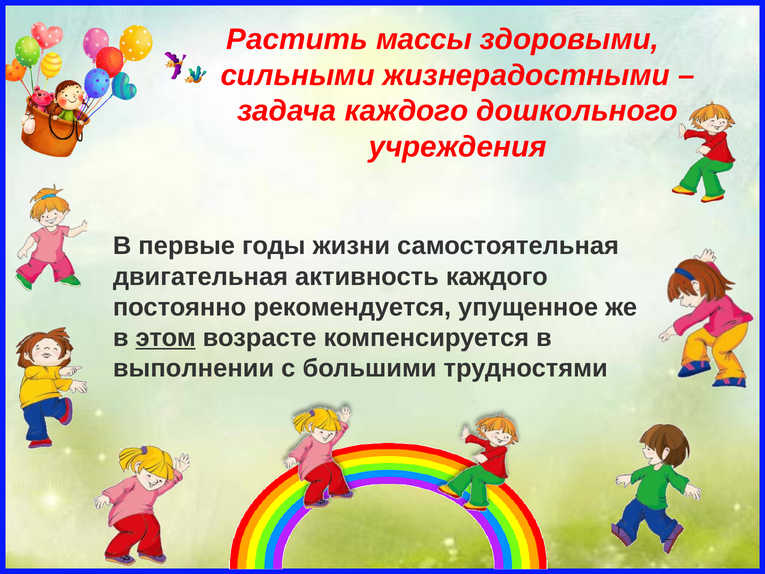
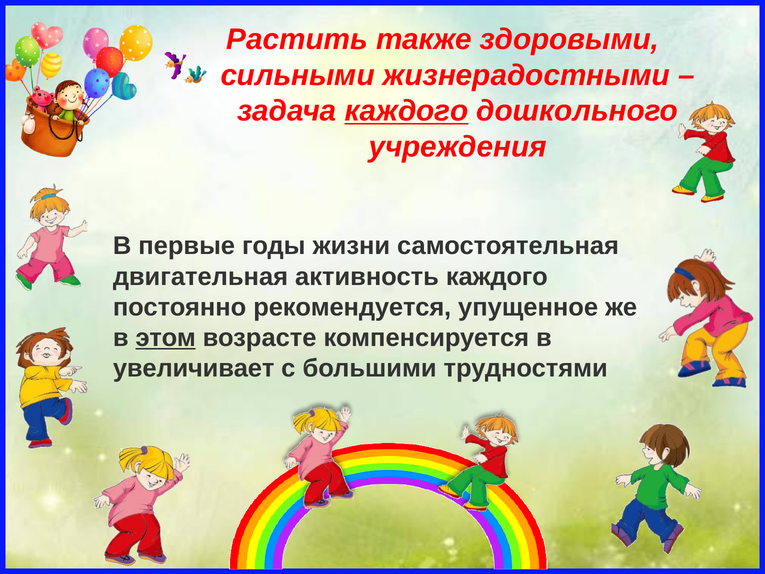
массы: массы -> также (424, 39)
каждого underline: none -> present (407, 111)
выполнении: выполнении -> увеличивает (194, 368)
